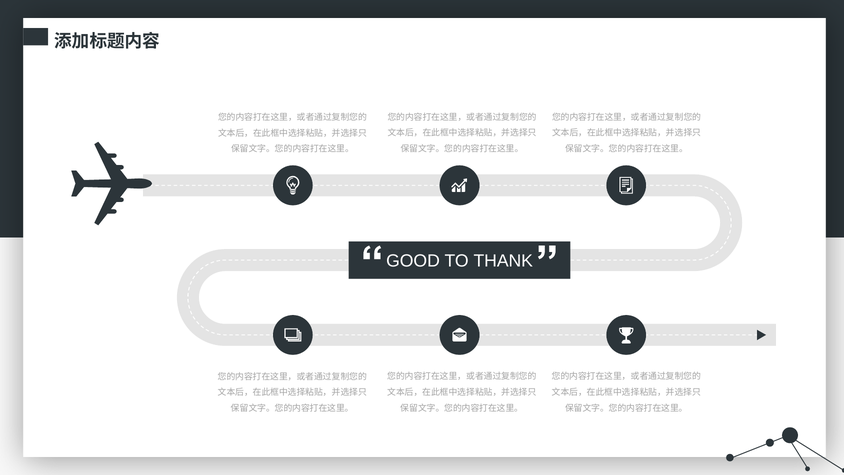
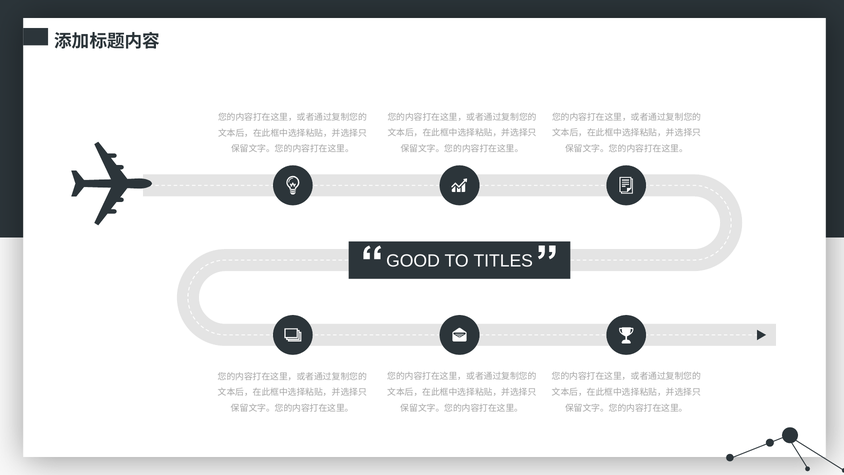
THANK: THANK -> TITLES (503, 261)
